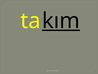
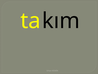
kım underline: present -> none (61, 21)
